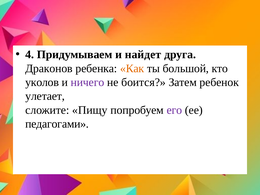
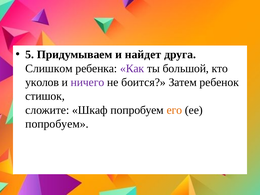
4: 4 -> 5 (30, 55)
Драконов: Драконов -> Слишком (49, 68)
Как colour: orange -> purple (132, 68)
улетает: улетает -> стишок (45, 96)
Пищу: Пищу -> Шкаф (90, 110)
его colour: purple -> orange (174, 110)
педагогами: педагогами -> попробуем (57, 124)
